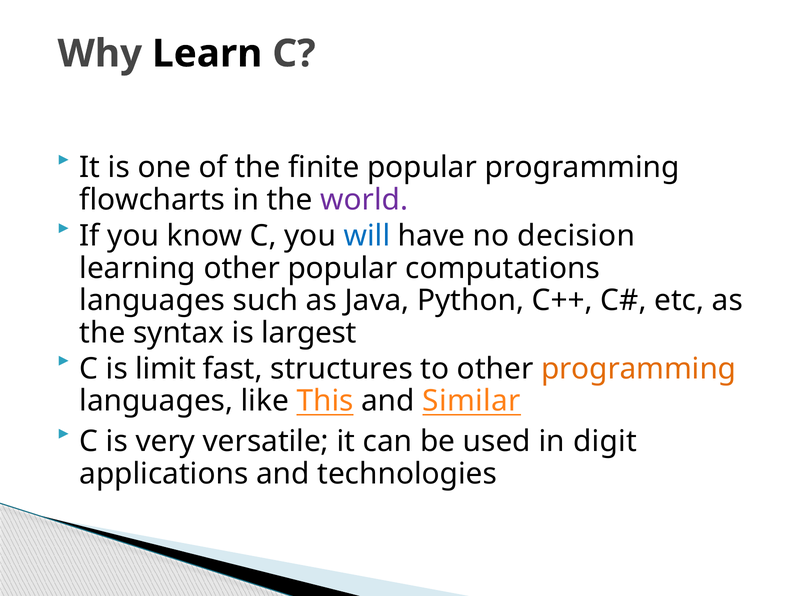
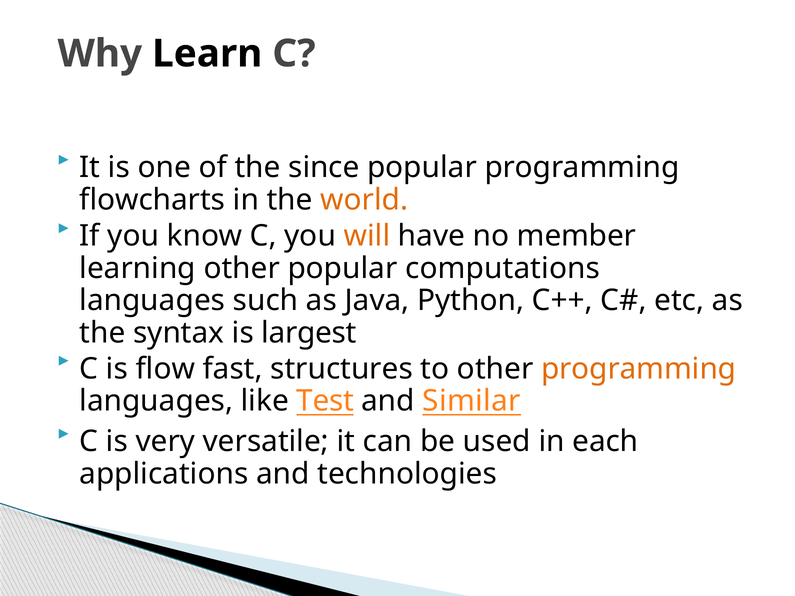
finite: finite -> since (324, 168)
world colour: purple -> orange (364, 200)
will colour: blue -> orange (367, 236)
decision: decision -> member (576, 236)
limit: limit -> flow (165, 369)
This: This -> Test (325, 401)
digit: digit -> each (605, 442)
